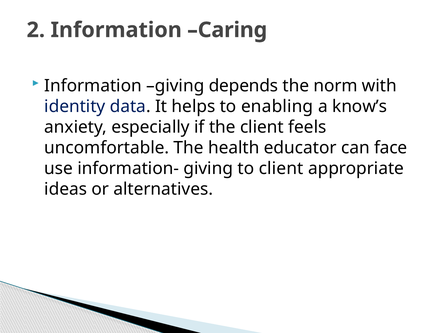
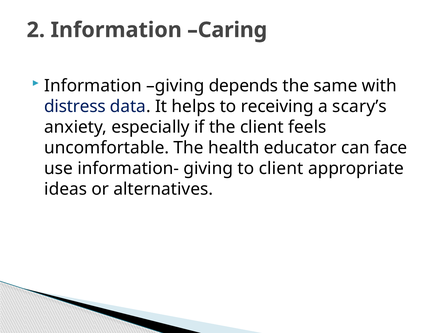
norm: norm -> same (336, 86)
identity: identity -> distress (75, 106)
enabling: enabling -> receiving (277, 106)
know’s: know’s -> scary’s (360, 106)
